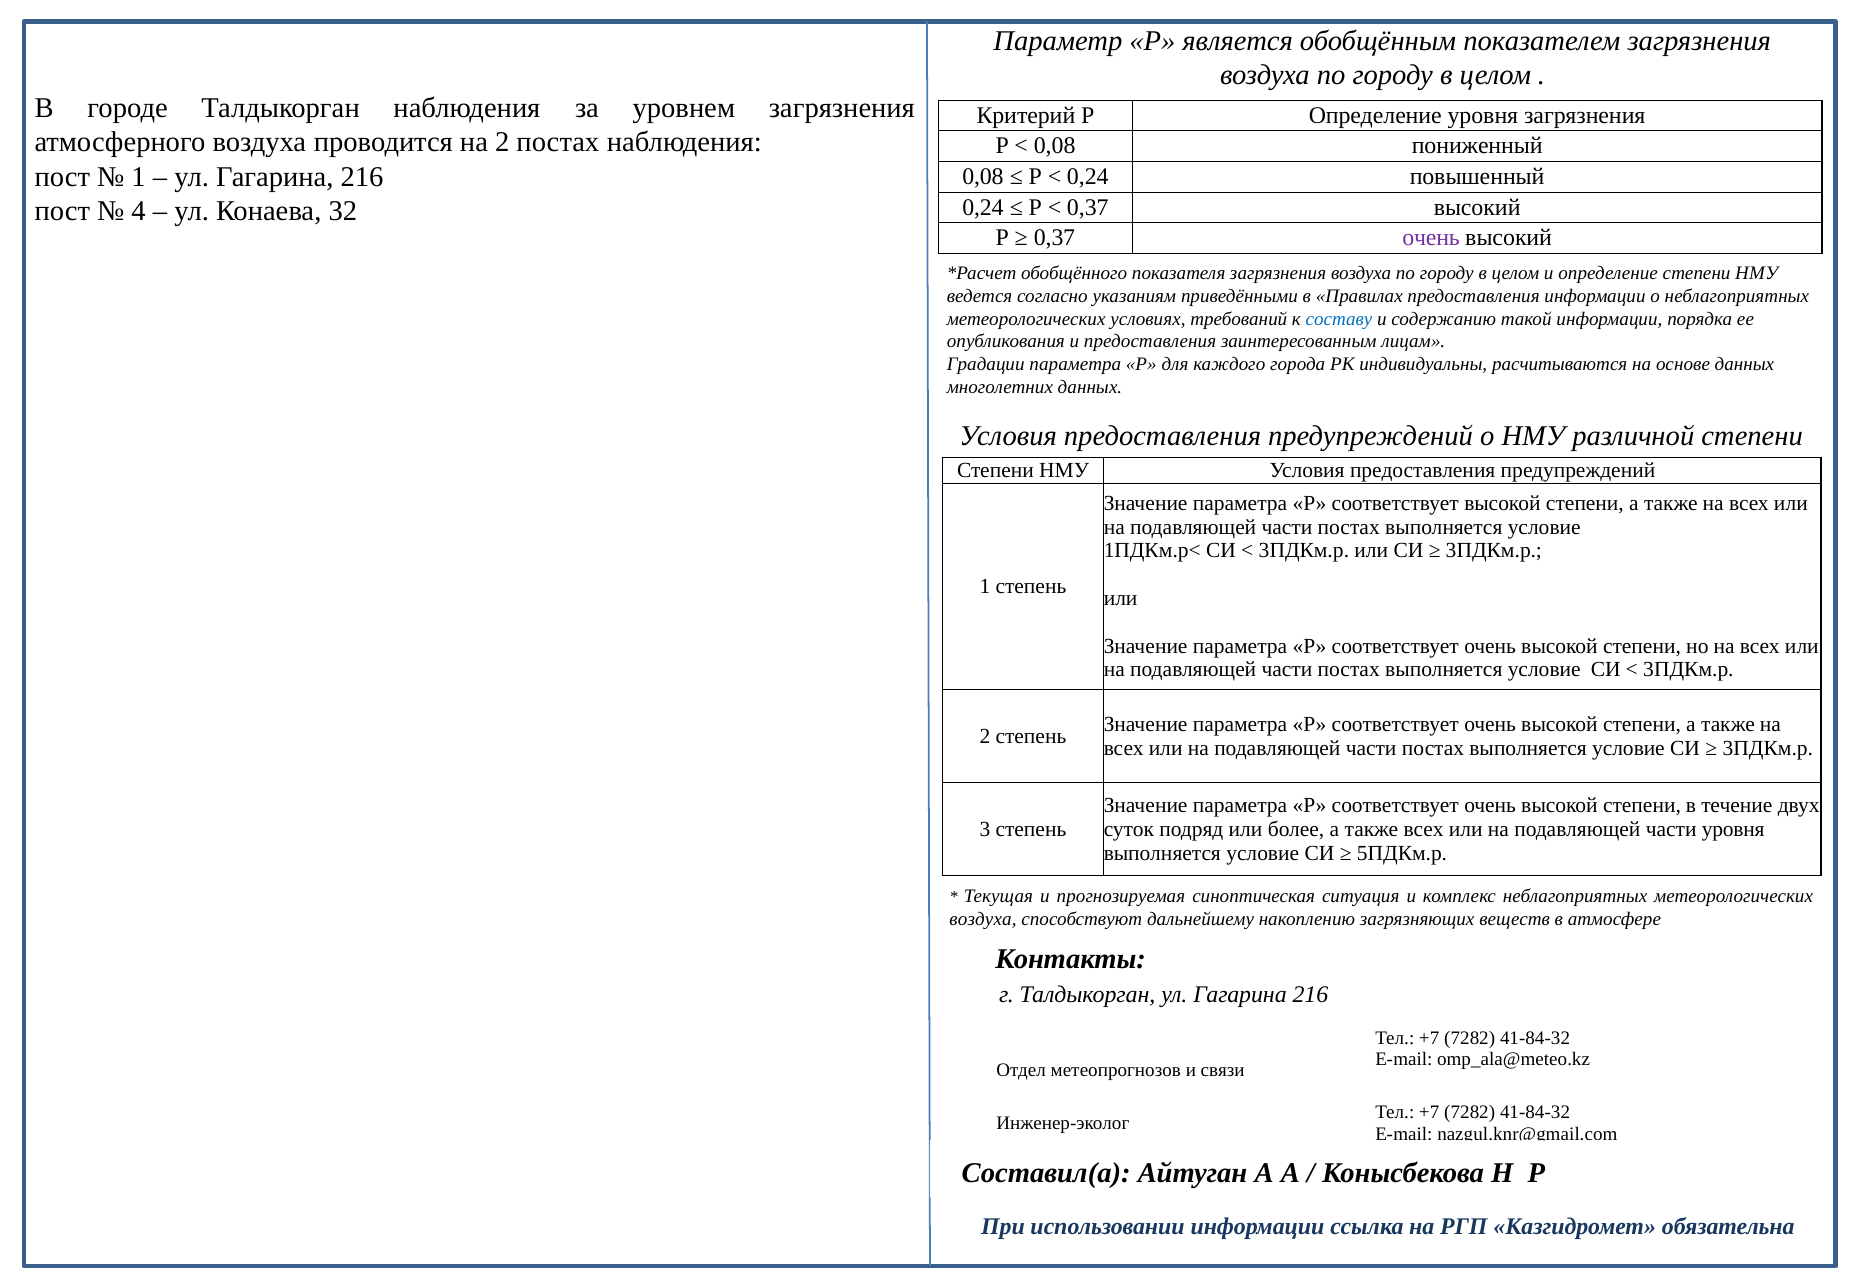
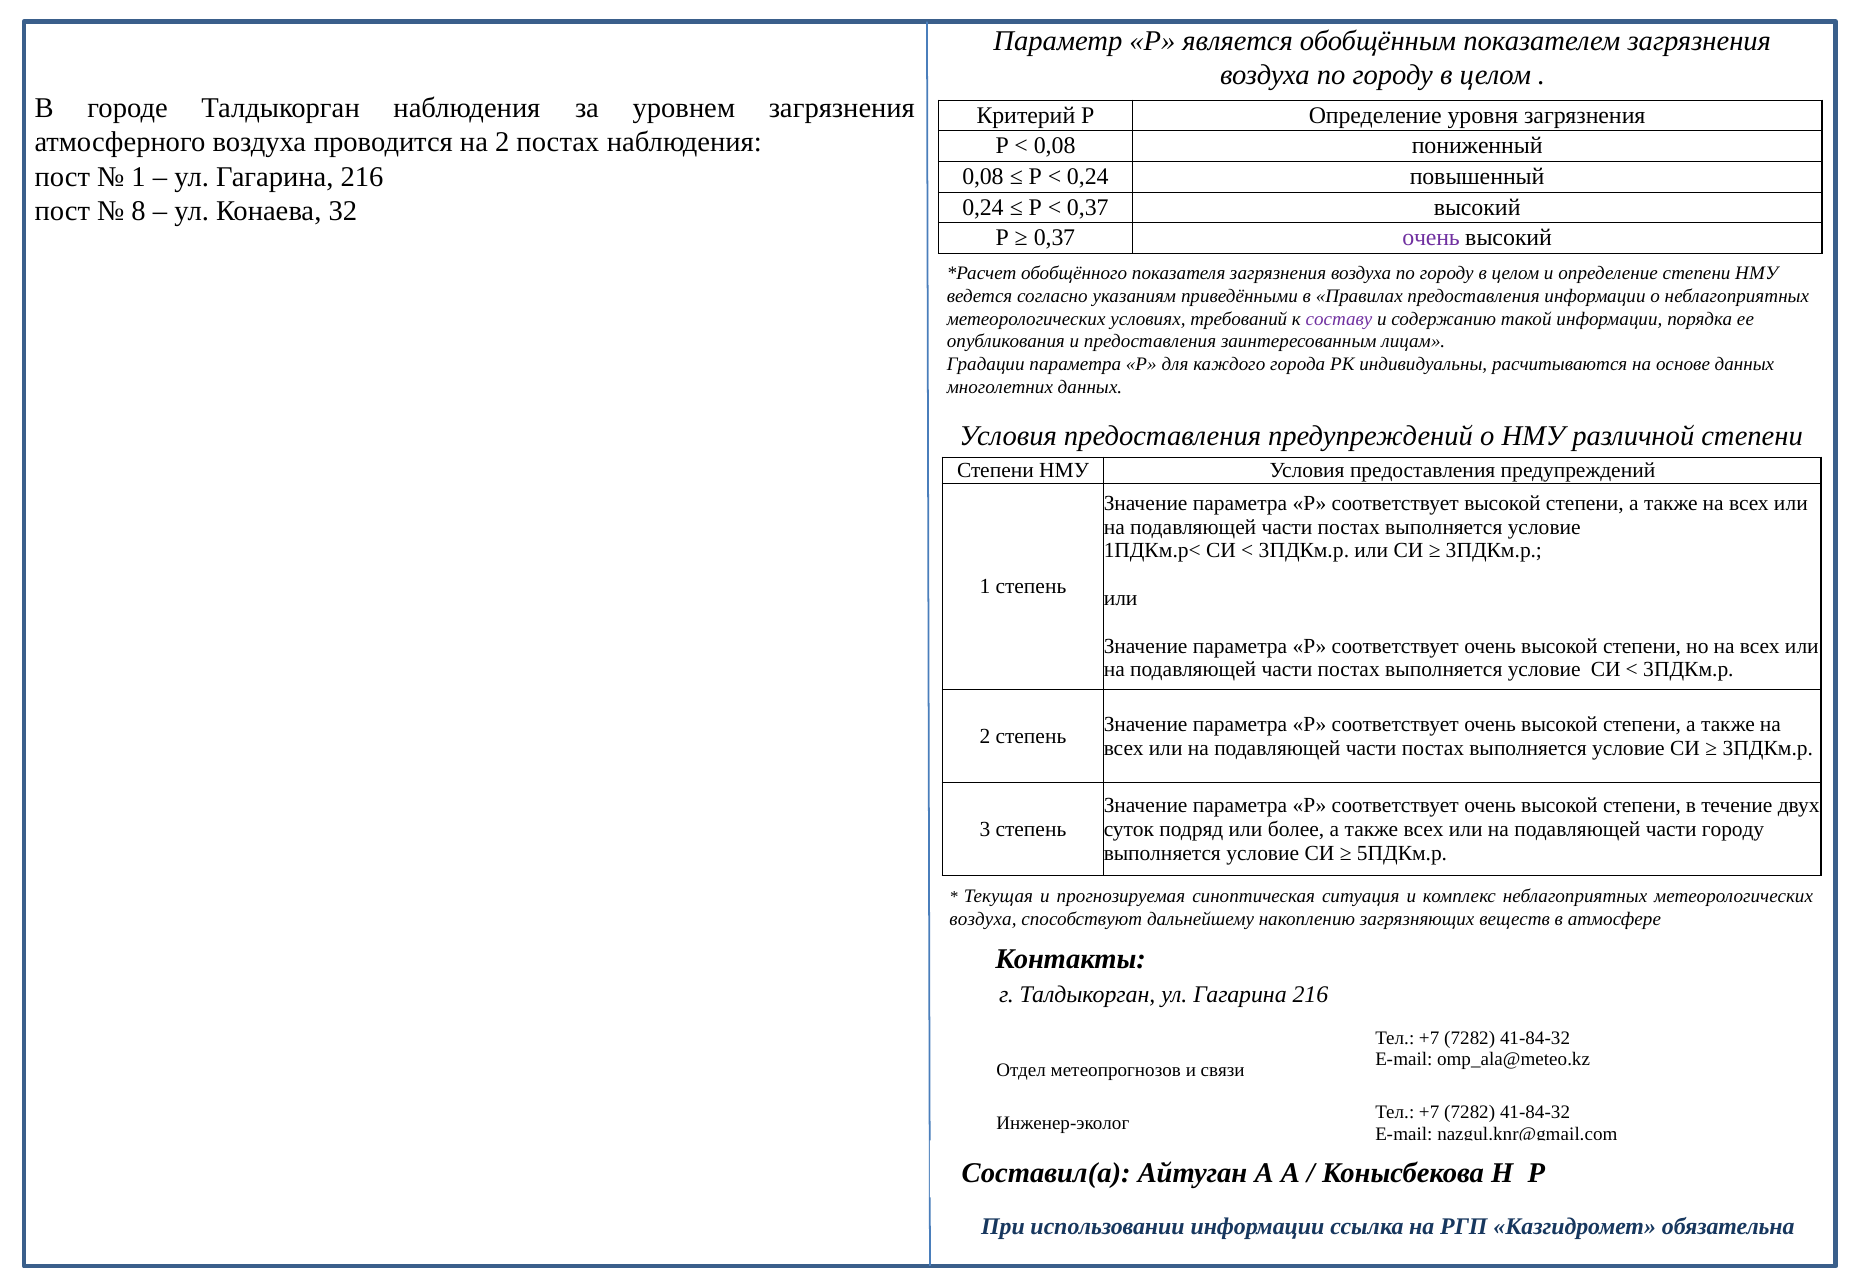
4: 4 -> 8 (139, 211)
составу colour: blue -> purple (1339, 319)
части уровня: уровня -> городу (1733, 829)
